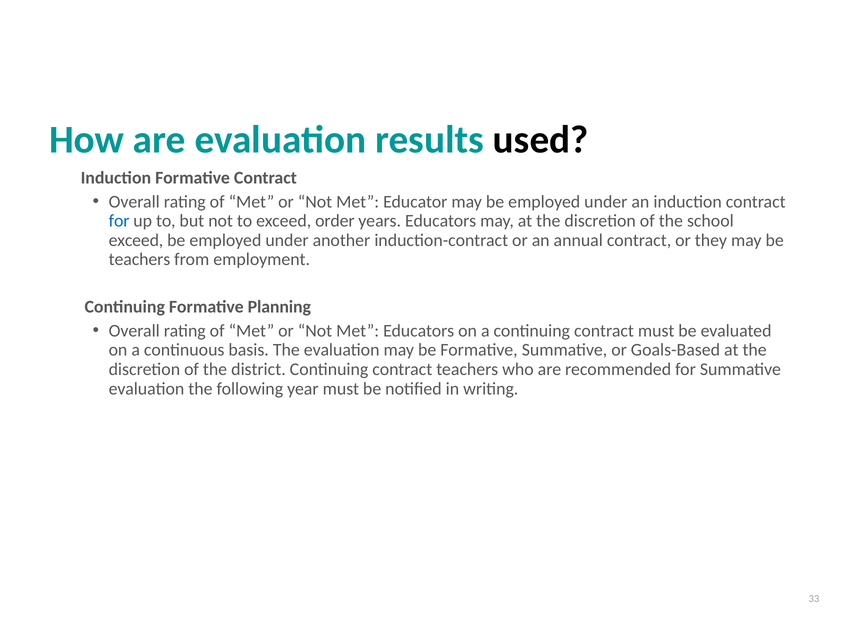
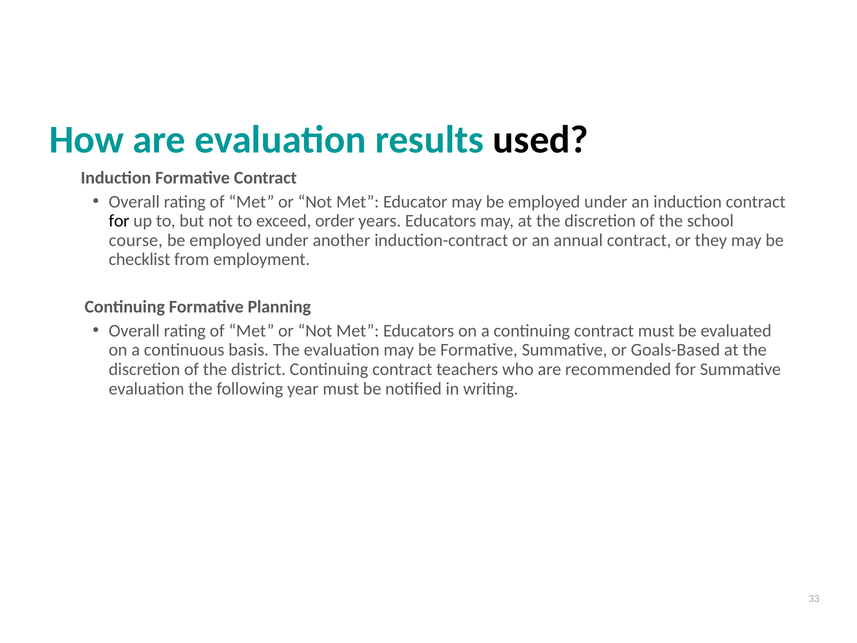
for colour: blue -> black (119, 221)
exceed: exceed -> course (136, 240)
teachers: teachers -> checklist (139, 259)
